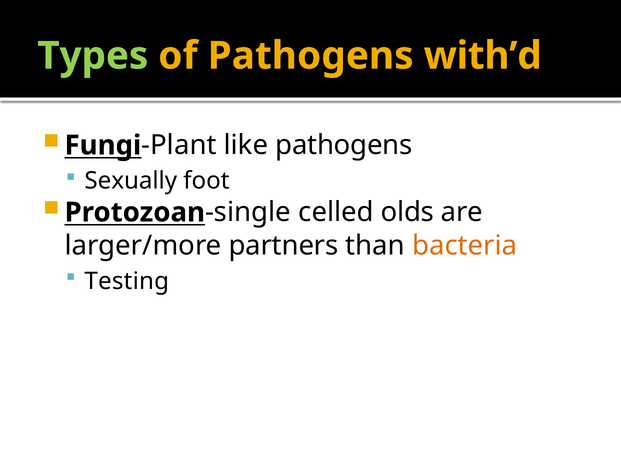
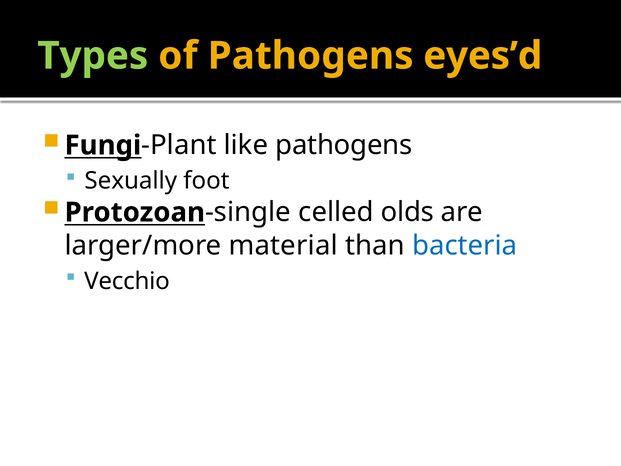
with’d: with’d -> eyes’d (483, 56)
partners: partners -> material (283, 245)
bacteria colour: orange -> blue (465, 245)
Testing: Testing -> Vecchio (127, 281)
